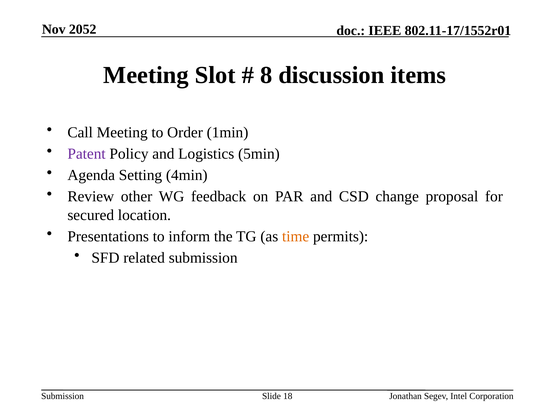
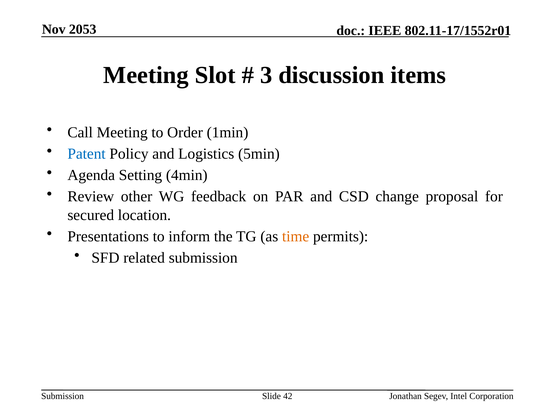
2052: 2052 -> 2053 (83, 29)
8: 8 -> 3 (266, 75)
Patent colour: purple -> blue (87, 154)
18: 18 -> 42 (288, 396)
